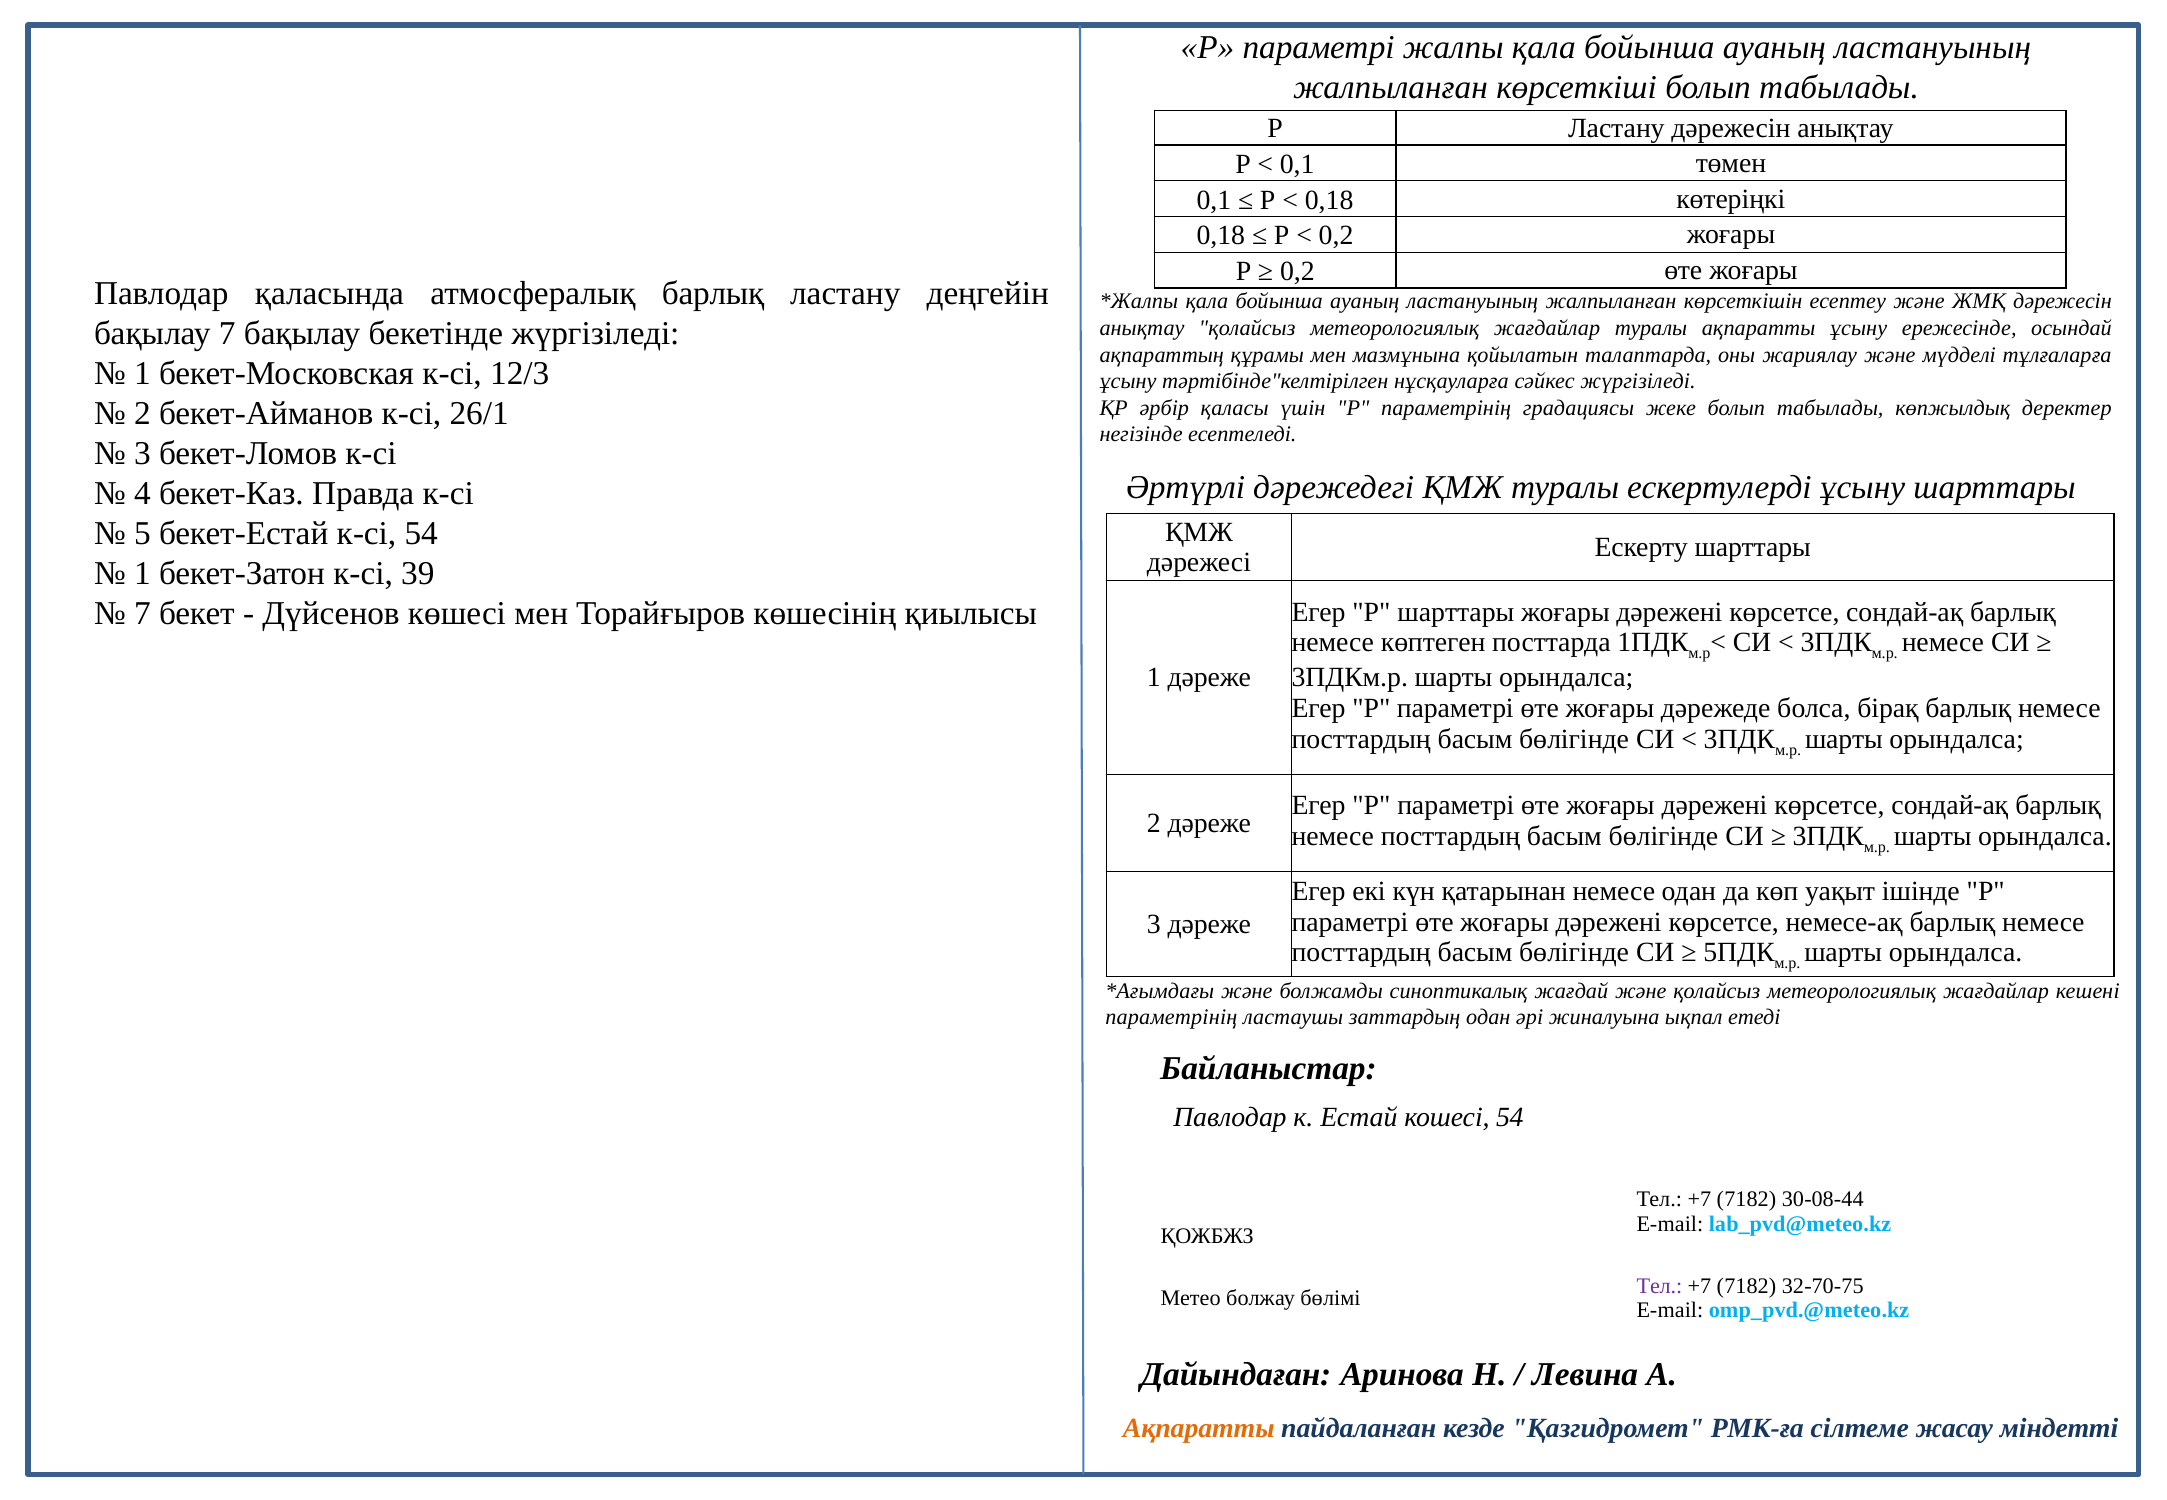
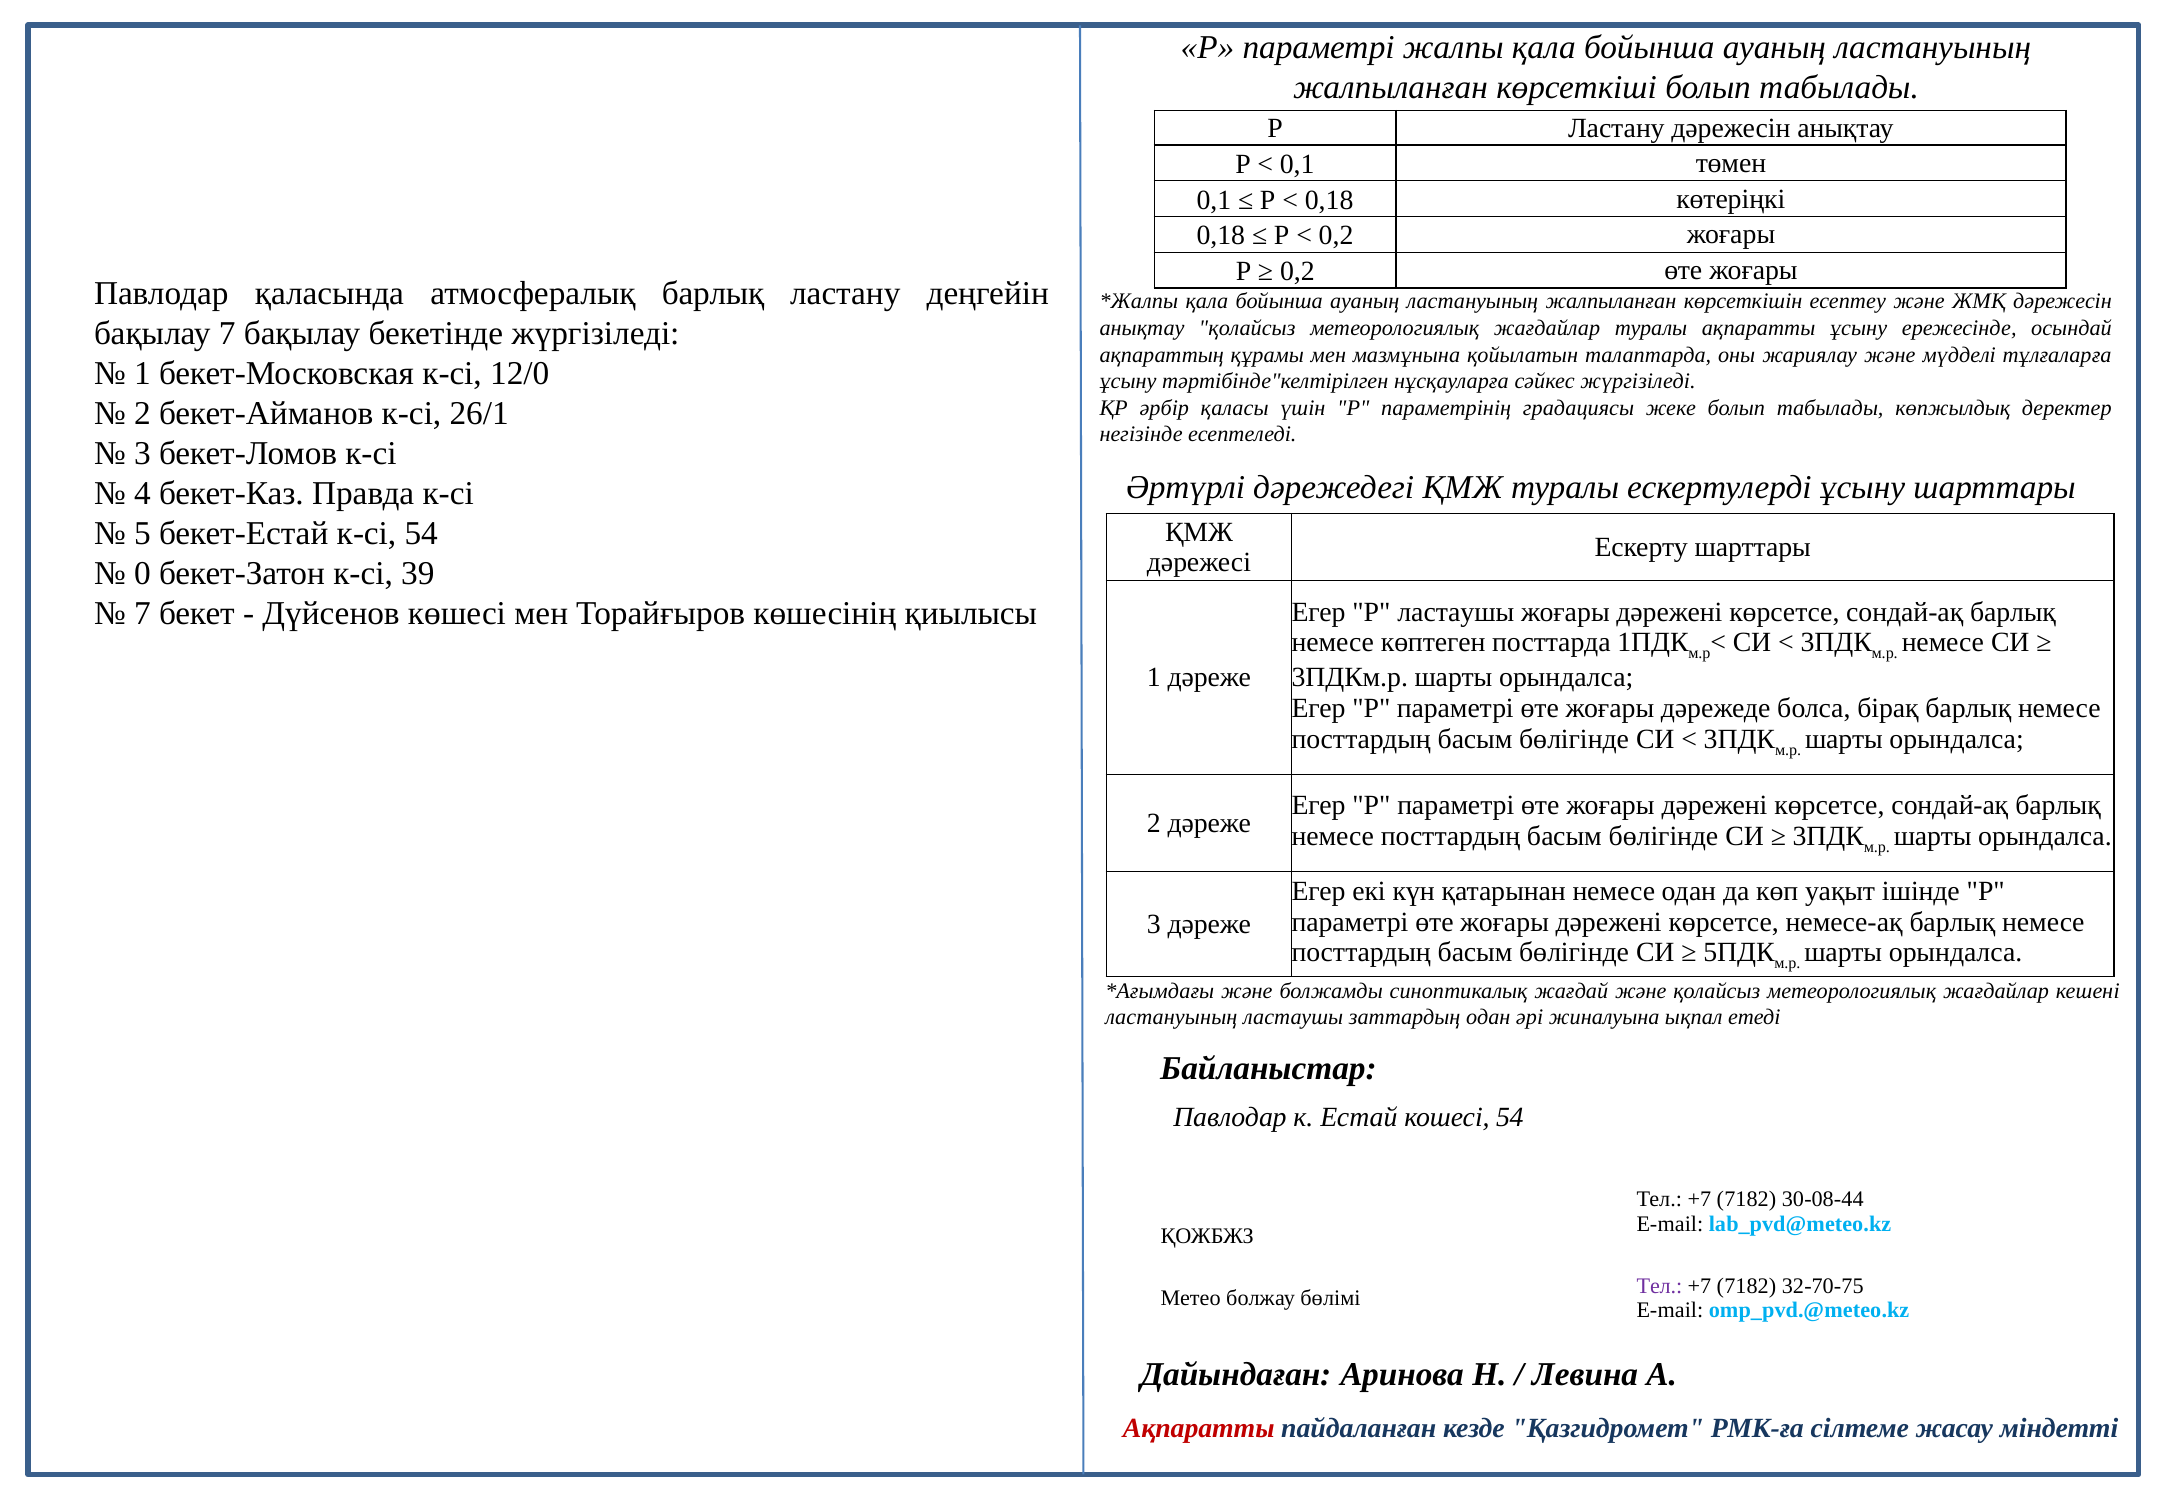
12/3: 12/3 -> 12/0 (520, 374)
1: 1 -> 0 (142, 574)
Р шарттары: шарттары -> ластаушы (1456, 612)
параметрінің: параметрінің -> ластануының (1171, 1018)
Ақпаратты colour: orange -> red (1199, 1429)
